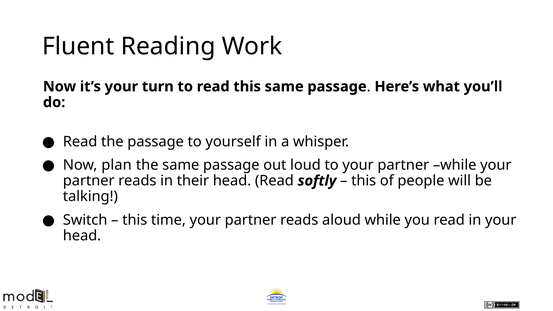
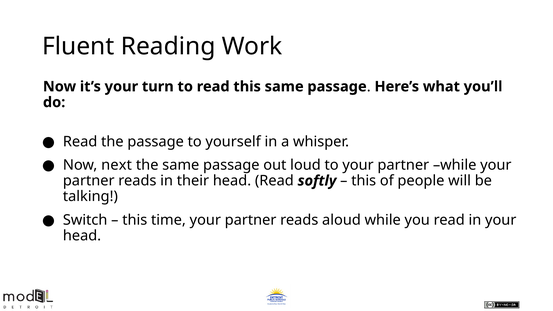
plan: plan -> next (117, 165)
